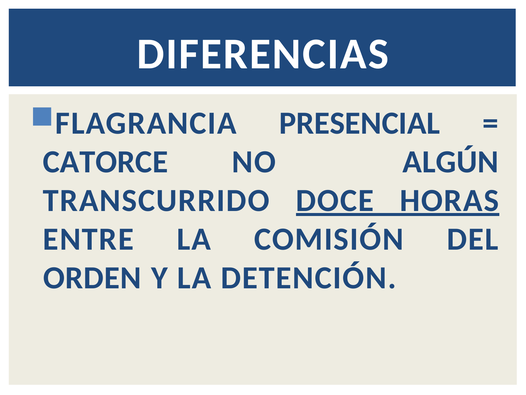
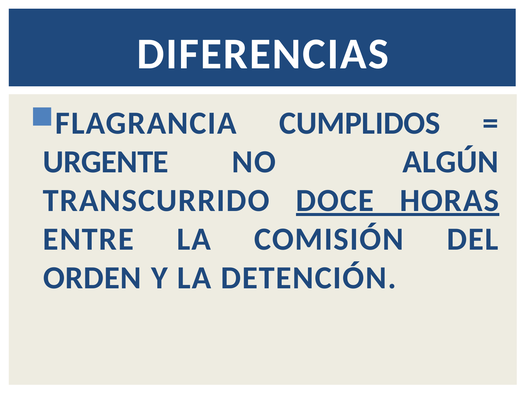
PRESENCIAL: PRESENCIAL -> CUMPLIDOS (360, 123)
CATORCE: CATORCE -> URGENTE (106, 162)
